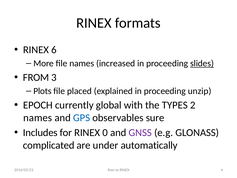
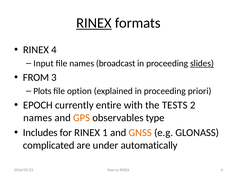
RINEX underline: none -> present (94, 23)
6: 6 -> 4 (54, 50)
More: More -> Input (44, 63)
increased: increased -> broadcast (116, 63)
placed: placed -> option (79, 91)
unzip: unzip -> priori (200, 91)
global: global -> entire (109, 105)
TYPES: TYPES -> TESTS (175, 105)
GPS colour: blue -> orange (82, 118)
sure: sure -> type (155, 118)
0: 0 -> 1 (105, 132)
GNSS colour: purple -> orange (140, 132)
